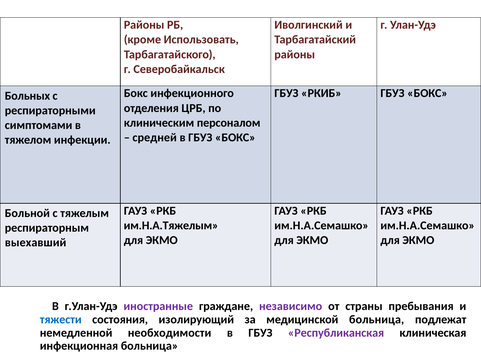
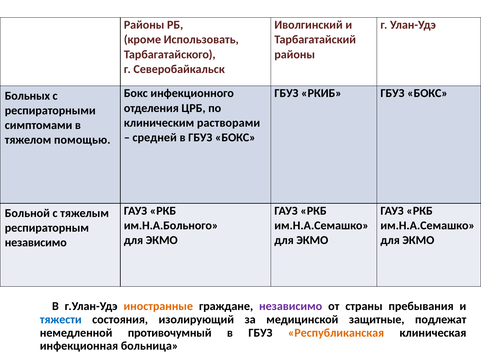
персоналом: персоналом -> растворами (229, 123)
инфекции: инфекции -> помощью (82, 140)
им.Н.А.Тяжелым: им.Н.А.Тяжелым -> им.Н.А.Больного (171, 225)
выехавший: выехавший -> независимо (36, 242)
иностранные colour: purple -> orange (158, 306)
медицинской больница: больница -> защитные (377, 319)
необходимости: необходимости -> противочумный (170, 332)
Республиканская colour: purple -> orange (336, 332)
